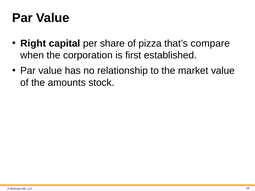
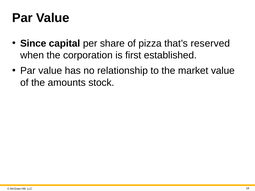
Right: Right -> Since (33, 44)
compare: compare -> reserved (210, 44)
